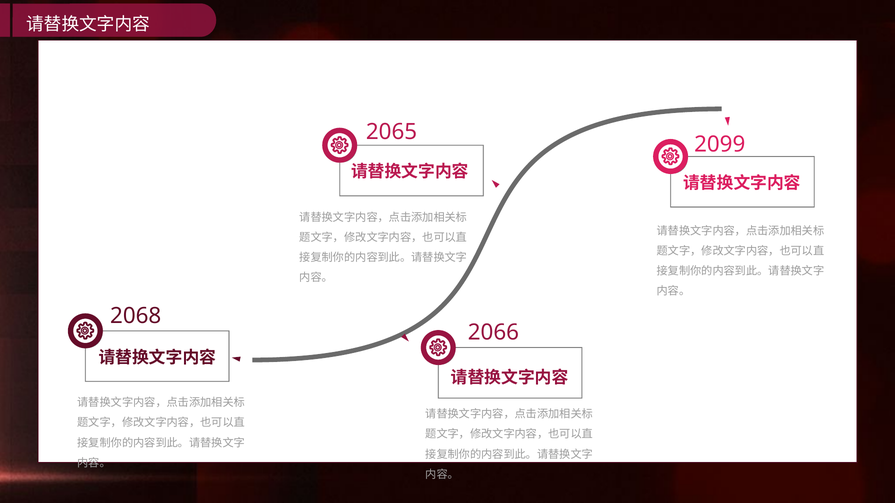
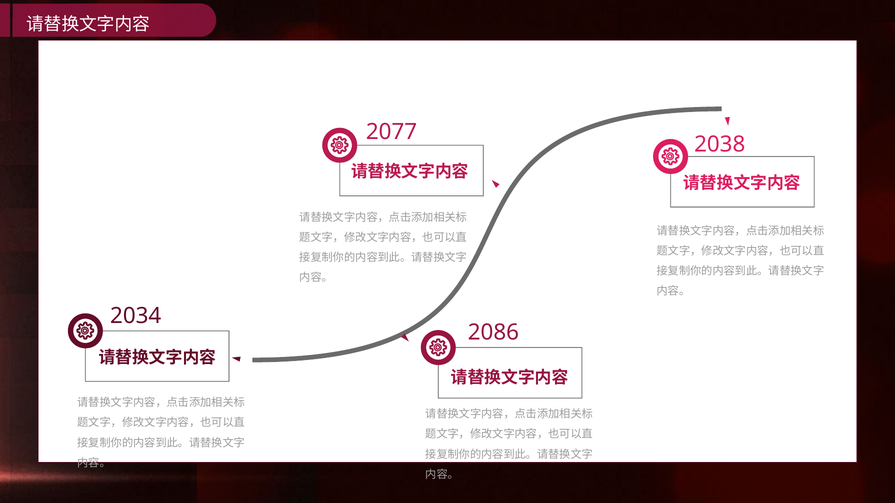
2065: 2065 -> 2077 (392, 132)
2099: 2099 -> 2038 (720, 145)
2068: 2068 -> 2034 (136, 316)
2066: 2066 -> 2086 (493, 333)
